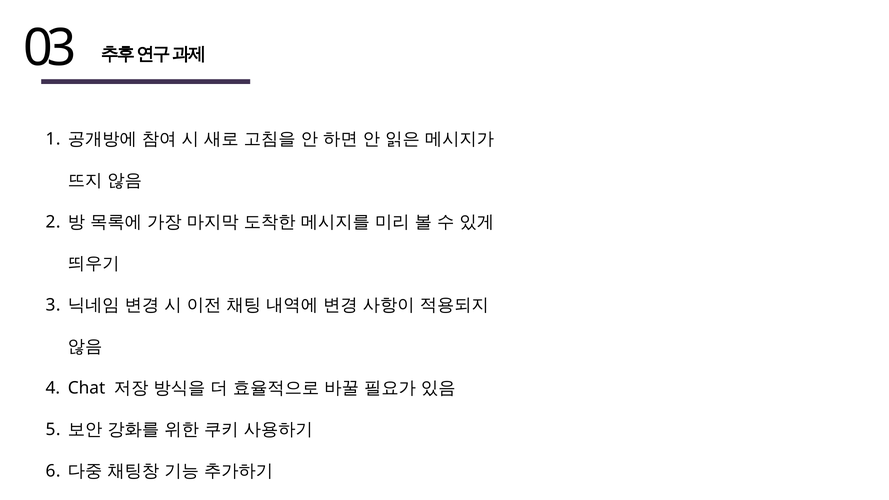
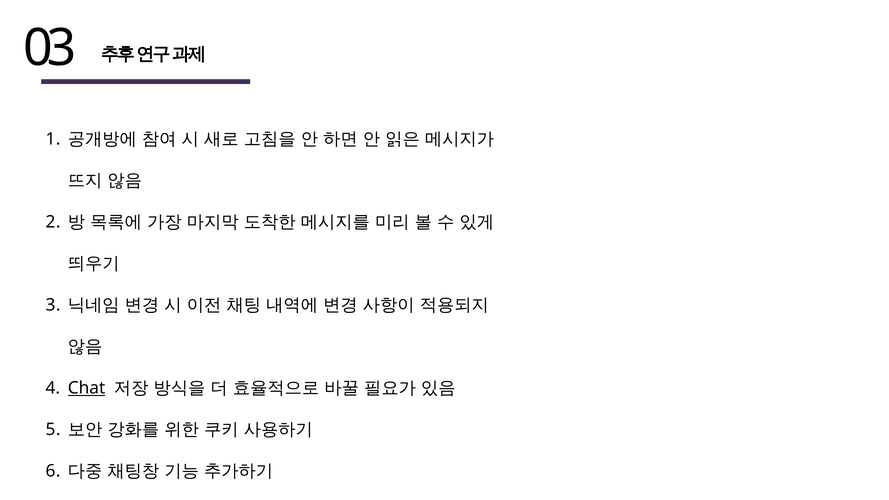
Chat underline: none -> present (87, 388)
